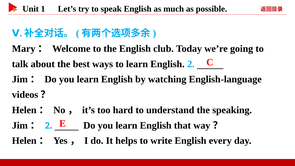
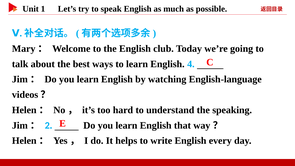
English 2: 2 -> 4 (191, 64)
